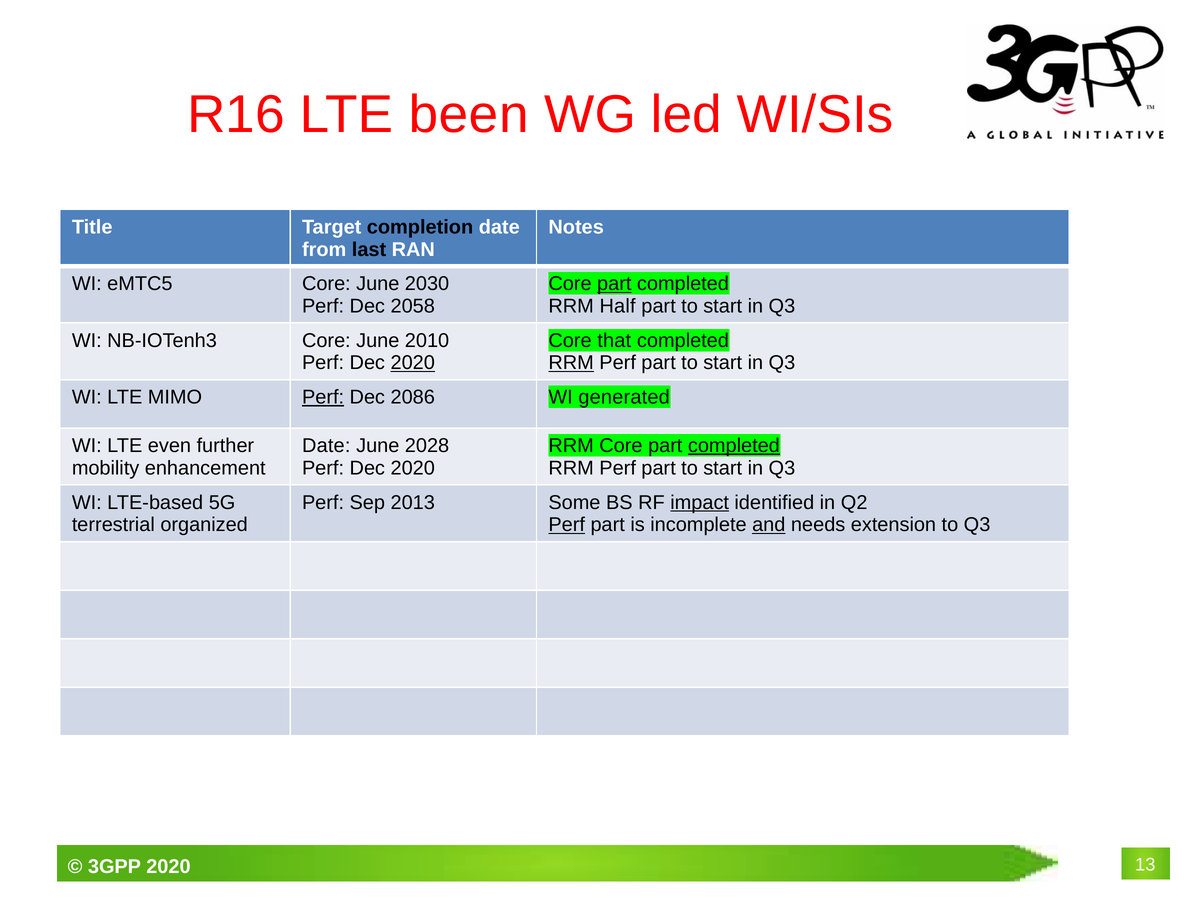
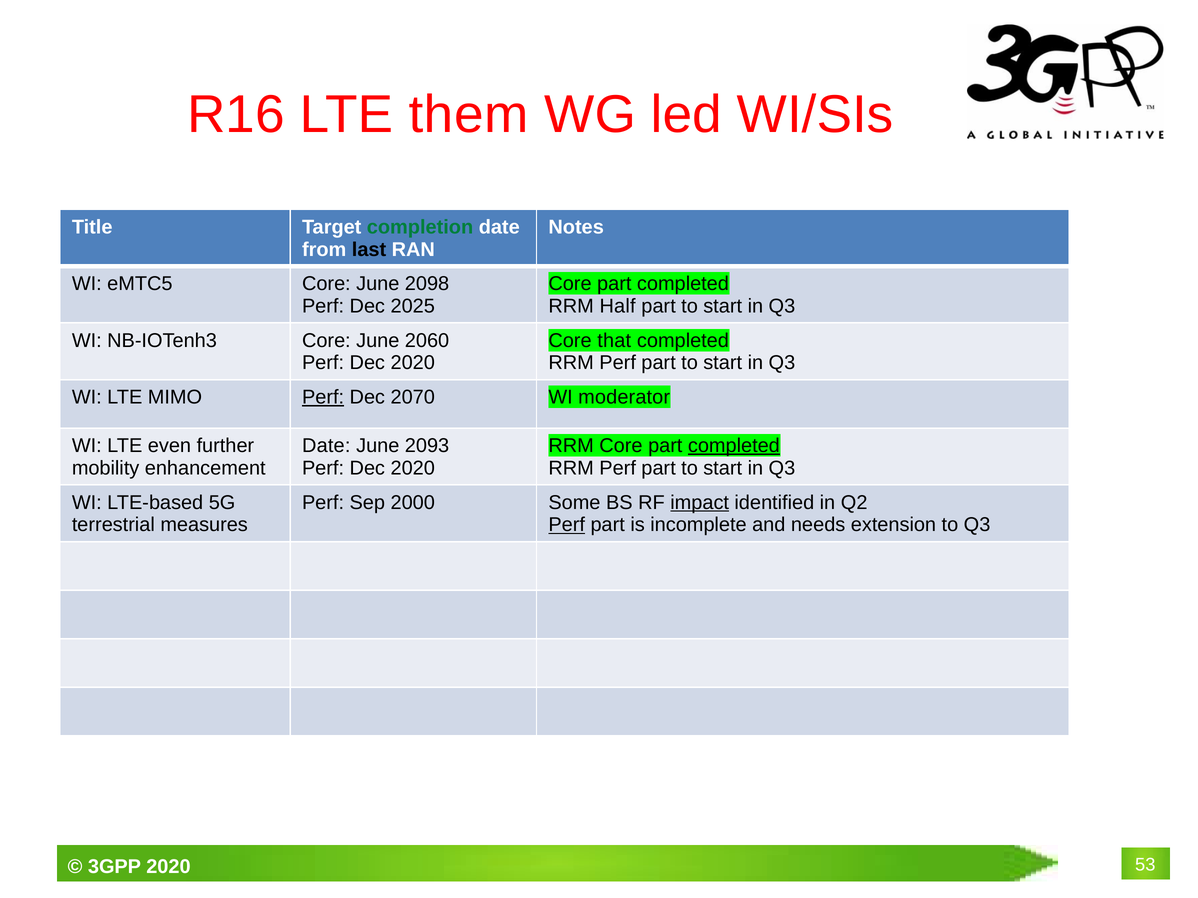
been: been -> them (469, 115)
completion colour: black -> green (420, 227)
2030: 2030 -> 2098 (427, 284)
part underline: present -> none (614, 284)
2058: 2058 -> 2025 (413, 306)
2010: 2010 -> 2060 (427, 341)
2020 underline: present -> none (413, 363)
RRM underline: present -> none (571, 363)
2086: 2086 -> 2070 (413, 397)
generated: generated -> moderator (624, 397)
2028: 2028 -> 2093 (427, 446)
2013: 2013 -> 2000 (413, 503)
organized: organized -> measures (204, 525)
and underline: present -> none (769, 525)
13: 13 -> 53 (1145, 865)
